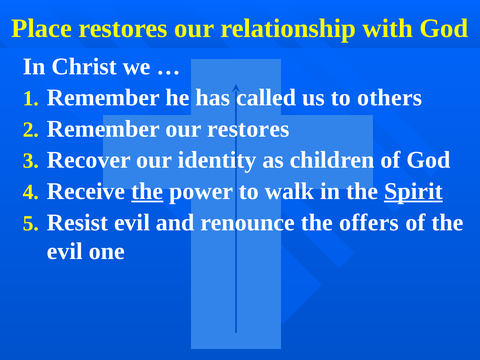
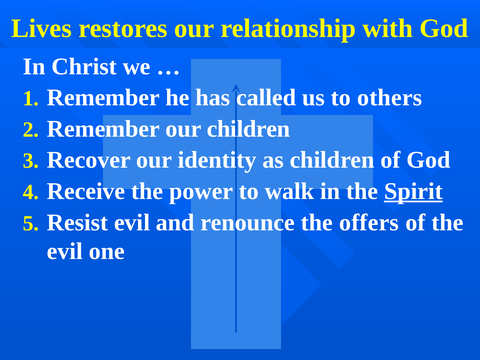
Place: Place -> Lives (42, 28)
our restores: restores -> children (249, 129)
the underline: present -> none (147, 191)
